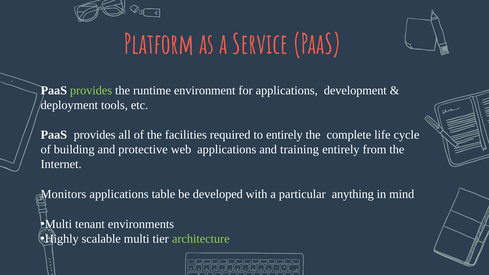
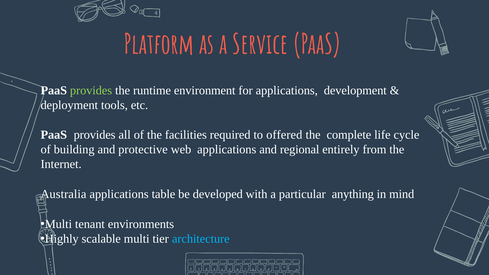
to entirely: entirely -> offered (284, 135)
training: training -> regional (300, 150)
Monitors: Monitors -> Australia (63, 194)
architecture colour: light green -> light blue (201, 239)
